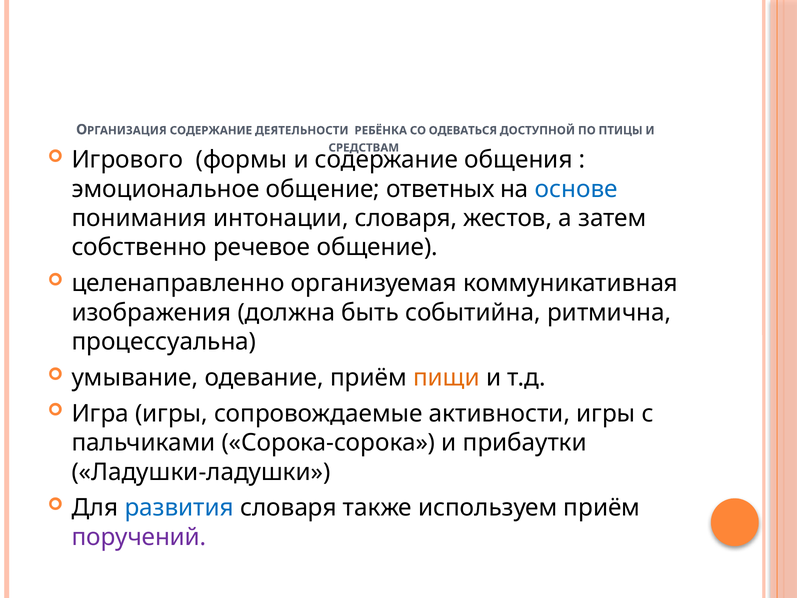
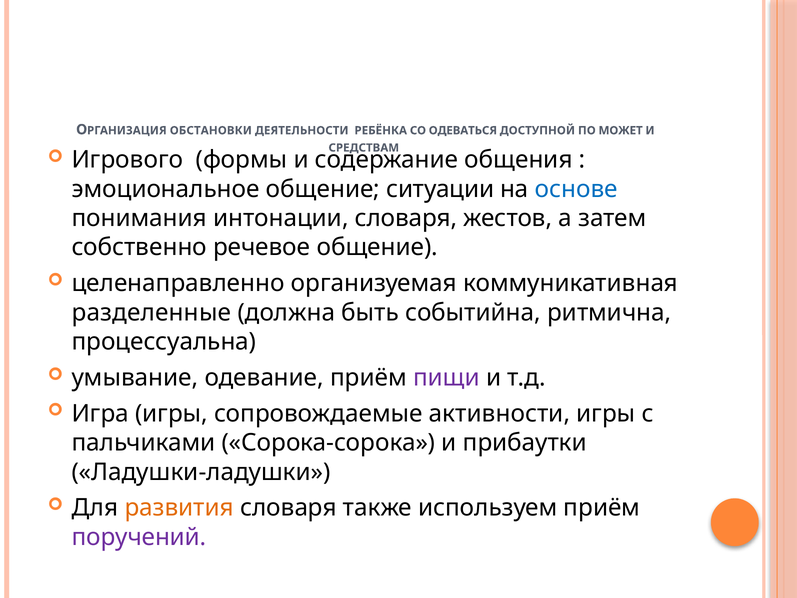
ОРГАНИЗАЦИЯ СОДЕРЖАНИЕ: СОДЕРЖАНИЕ -> ОБСТАНОВКИ (211, 130)
ПТИЦЫ: ПТИЦЫ -> МОЖЕТ (621, 130)
ответных: ответных -> ситуации (440, 189)
изображения: изображения -> разделенные (151, 312)
пищи colour: orange -> purple (446, 378)
развития colour: blue -> orange (179, 508)
